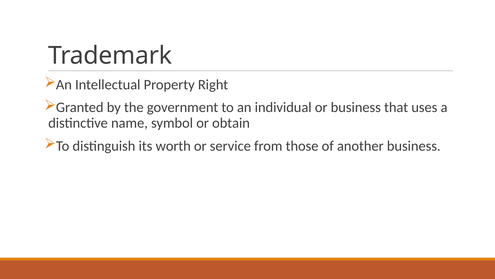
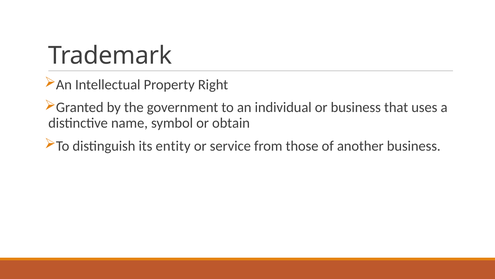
worth: worth -> entity (173, 146)
